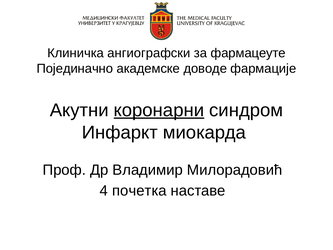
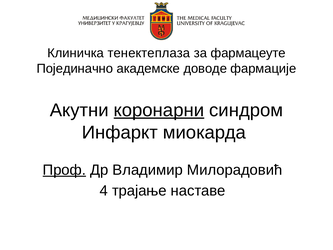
ангиографски: ангиографски -> тенектеплаза (149, 53)
Проф underline: none -> present (64, 170)
почетка: почетка -> трајање (139, 190)
